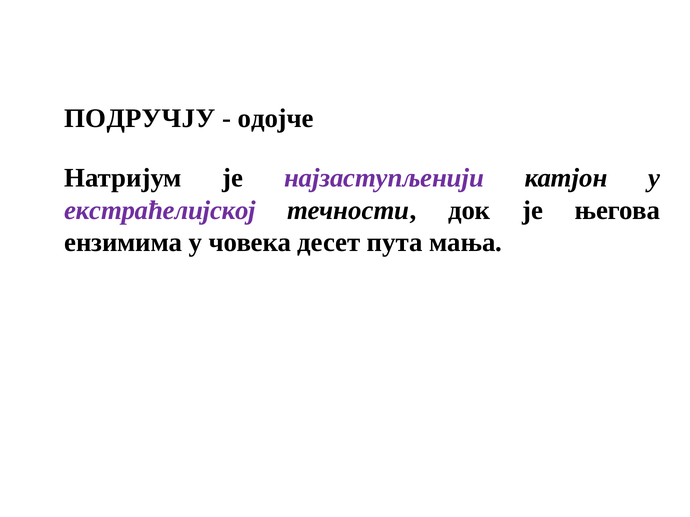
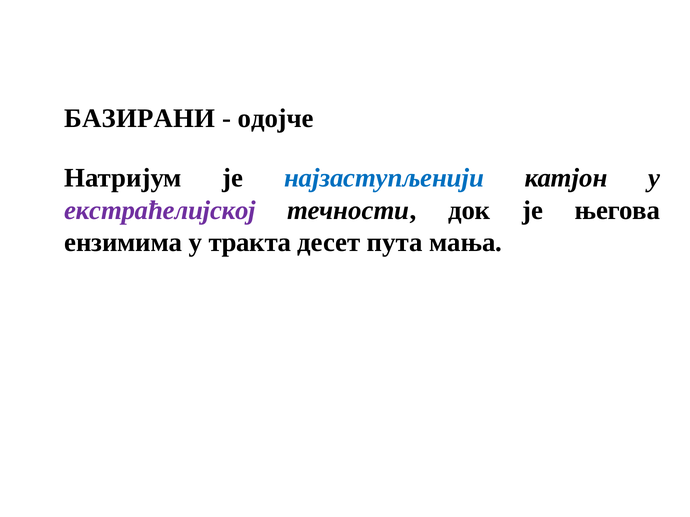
ПОДРУЧЈУ: ПОДРУЧЈУ -> БАЗИРАНИ (140, 118)
најзаступљенији colour: purple -> blue (384, 178)
човека: човека -> тракта (250, 243)
